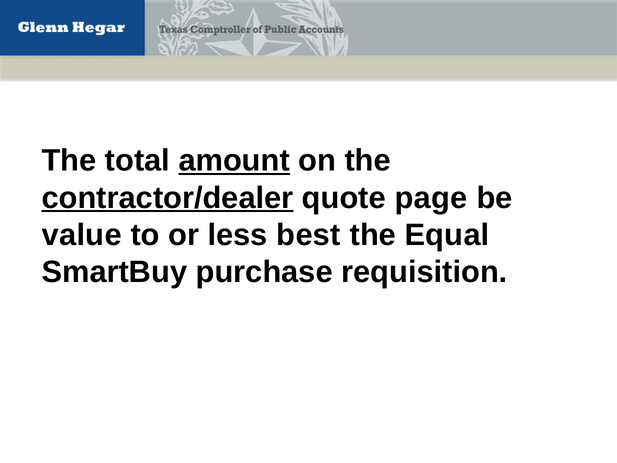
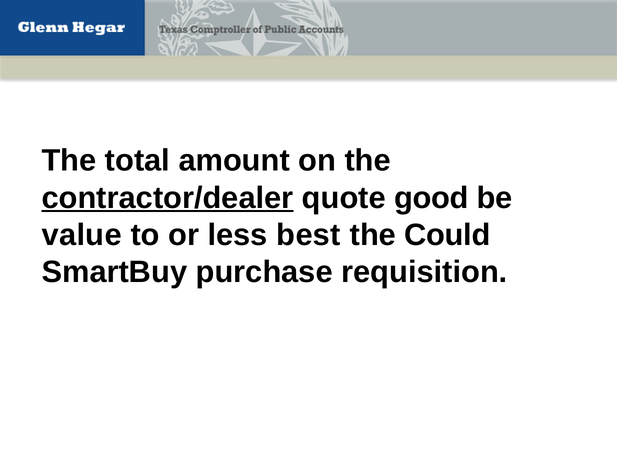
amount underline: present -> none (234, 161)
page: page -> good (431, 198)
Equal: Equal -> Could (447, 235)
